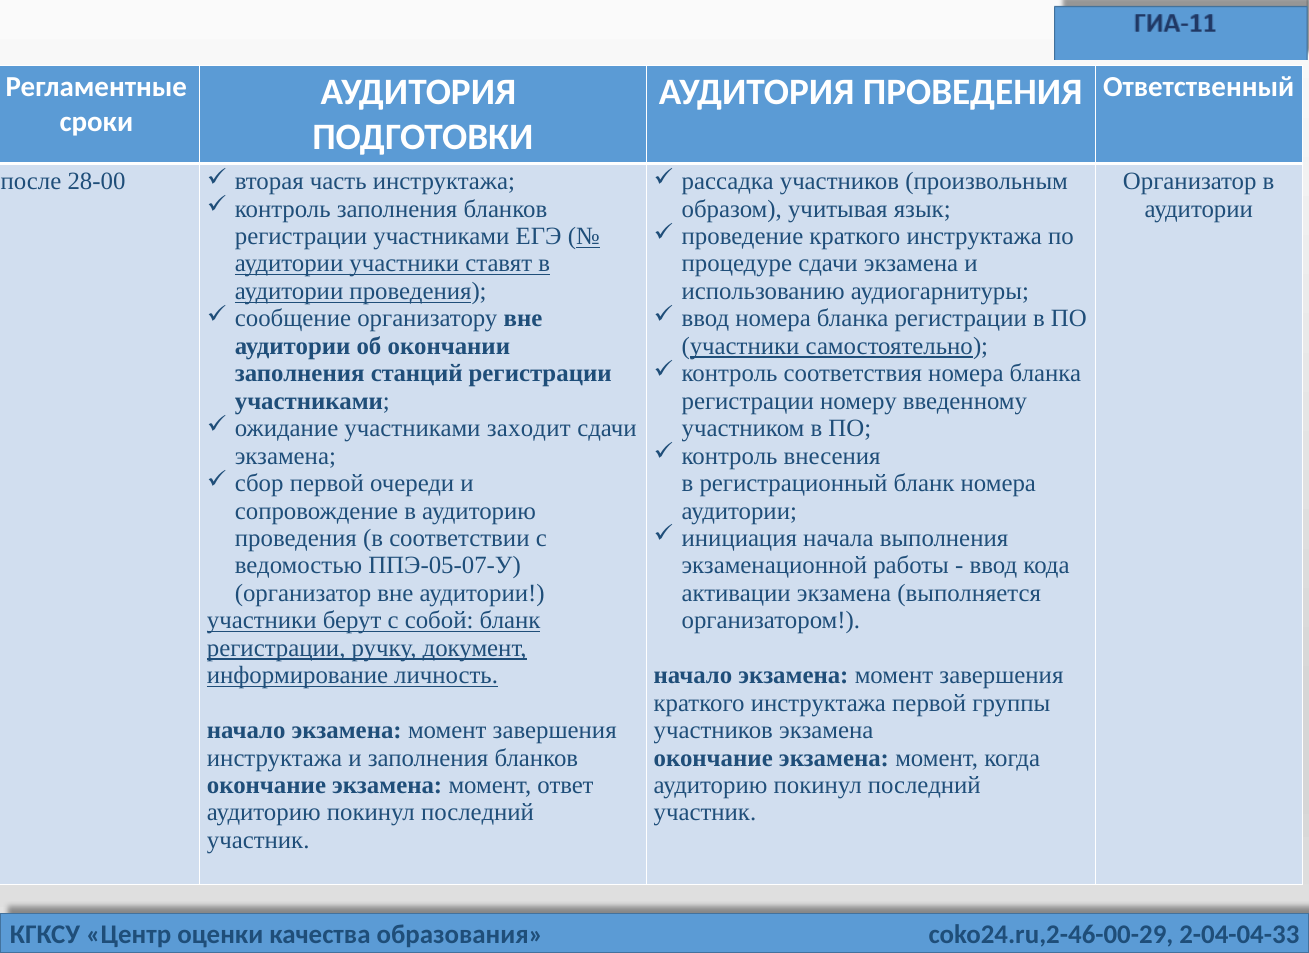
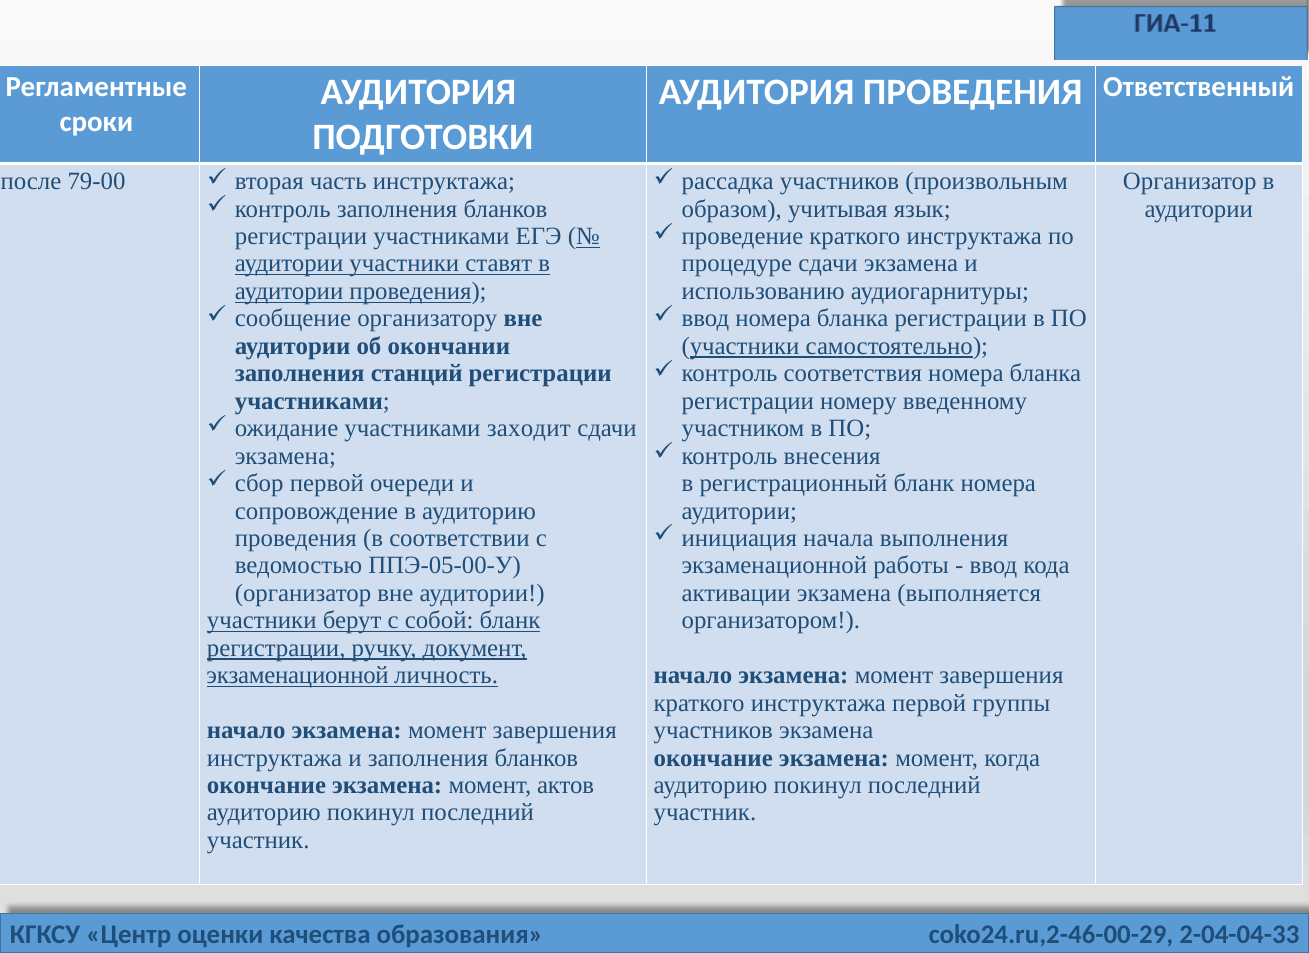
28-00: 28-00 -> 79-00 (96, 181)
ППЭ-05-07-У: ППЭ-05-07-У -> ППЭ-05-00-У (445, 566)
информирование: информирование -> экзаменационной (298, 676)
ответ: ответ -> актов (566, 785)
